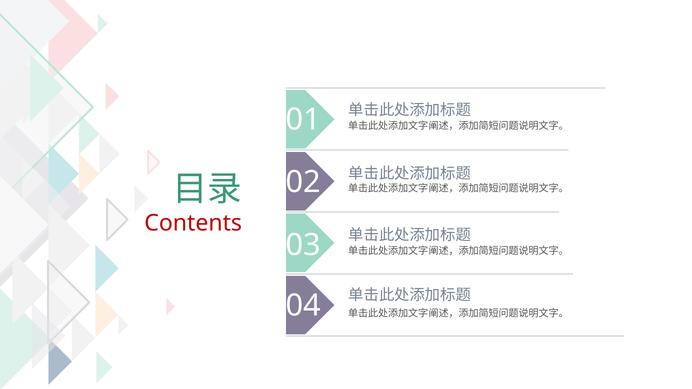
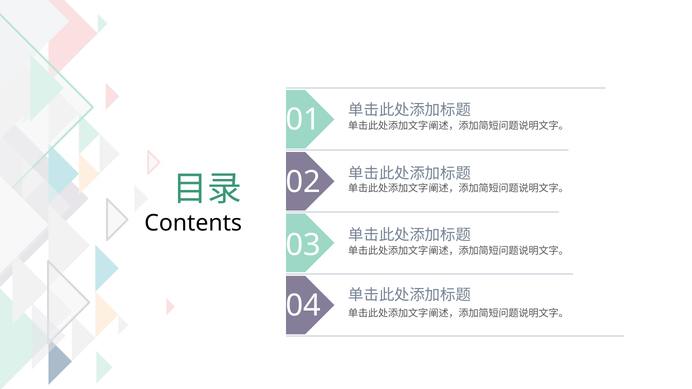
Contents colour: red -> black (193, 223)
